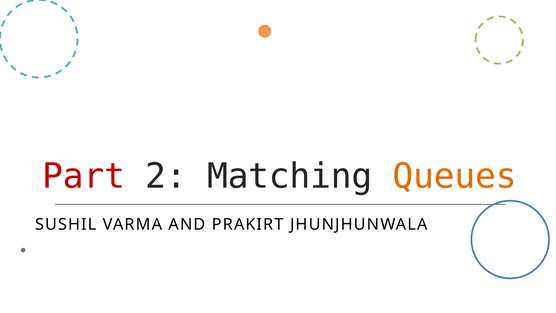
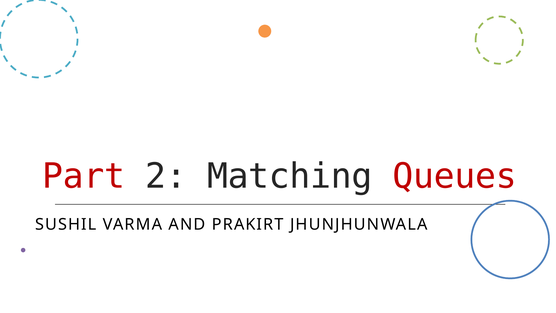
Queues colour: orange -> red (455, 176)
